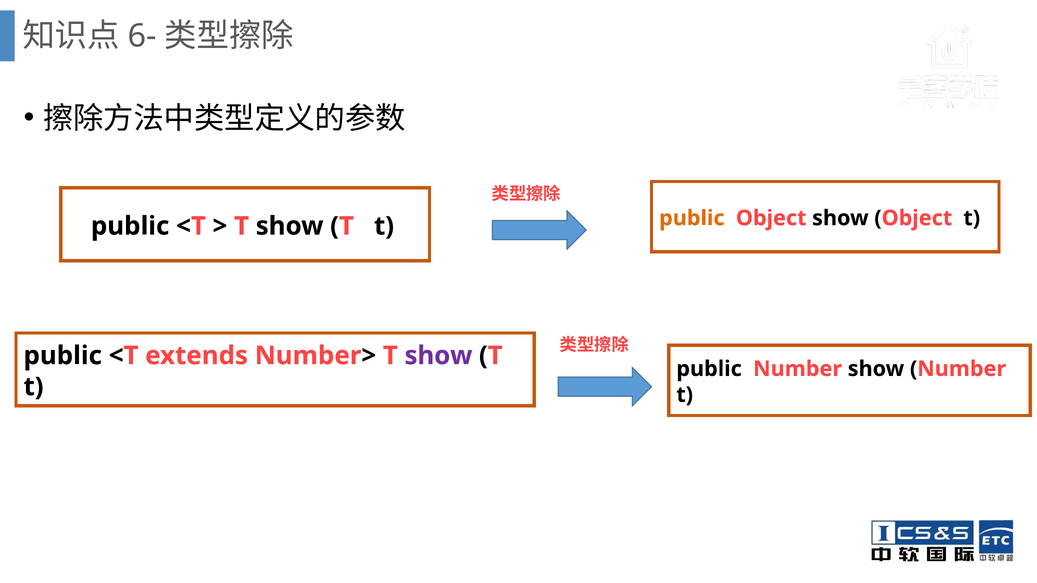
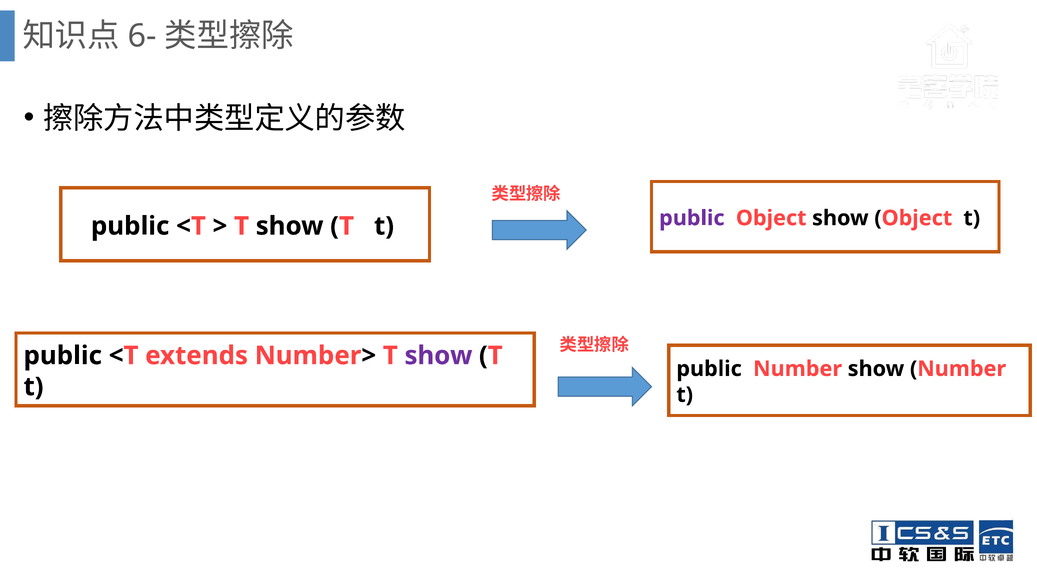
public colour: orange -> purple (692, 218)
